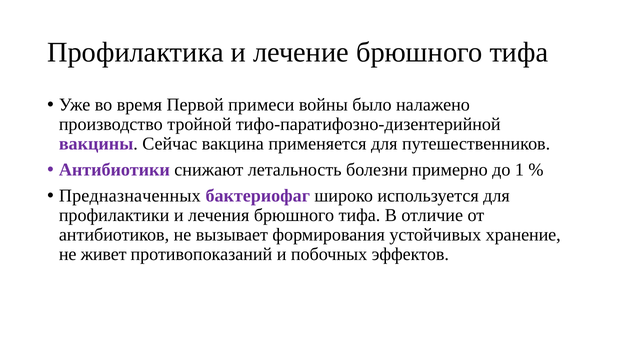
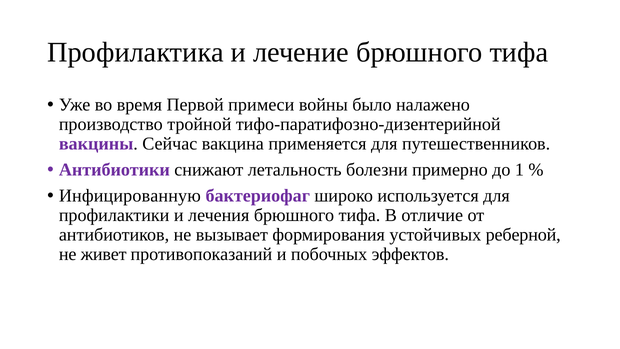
Предназначенных: Предназначенных -> Инфицированную (130, 196)
хранение: хранение -> реберной (523, 235)
